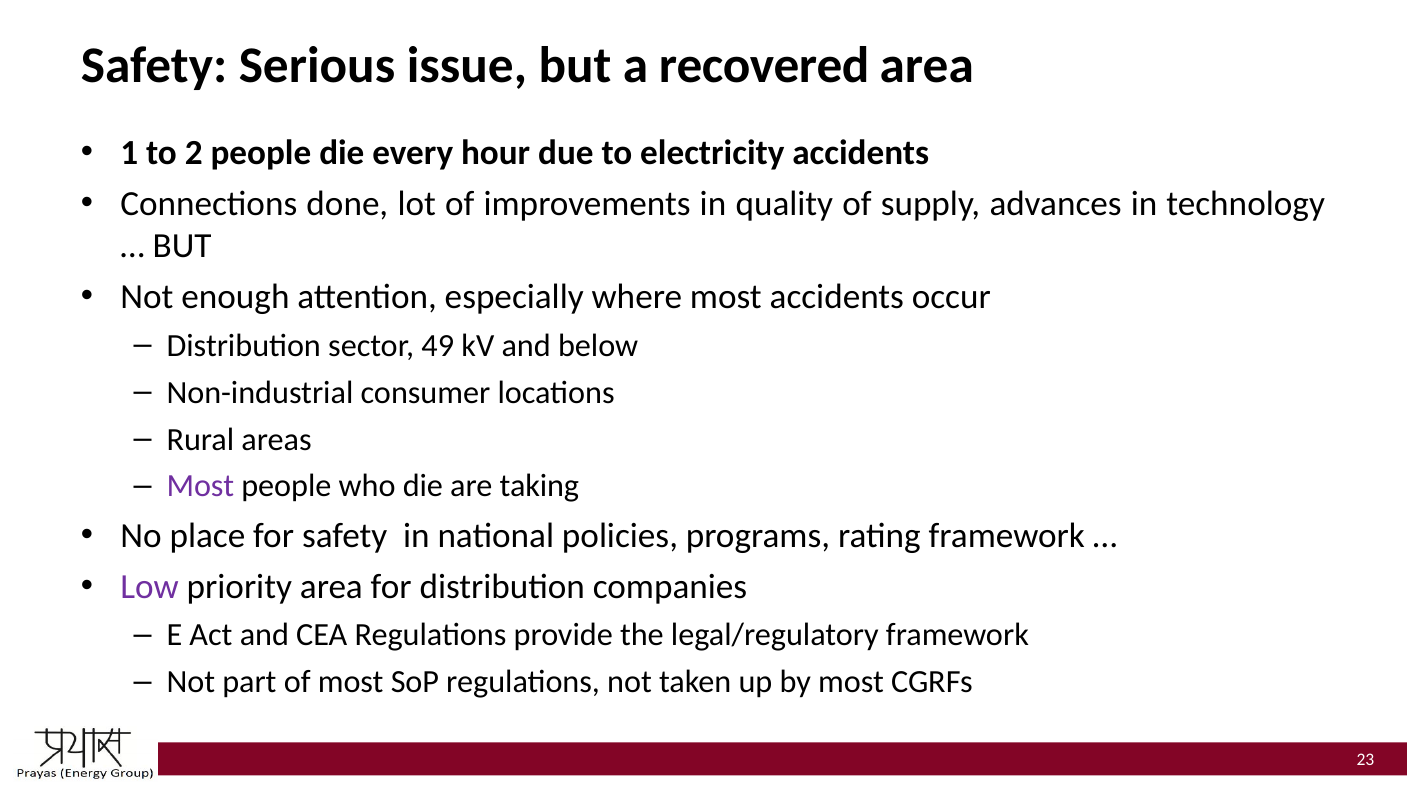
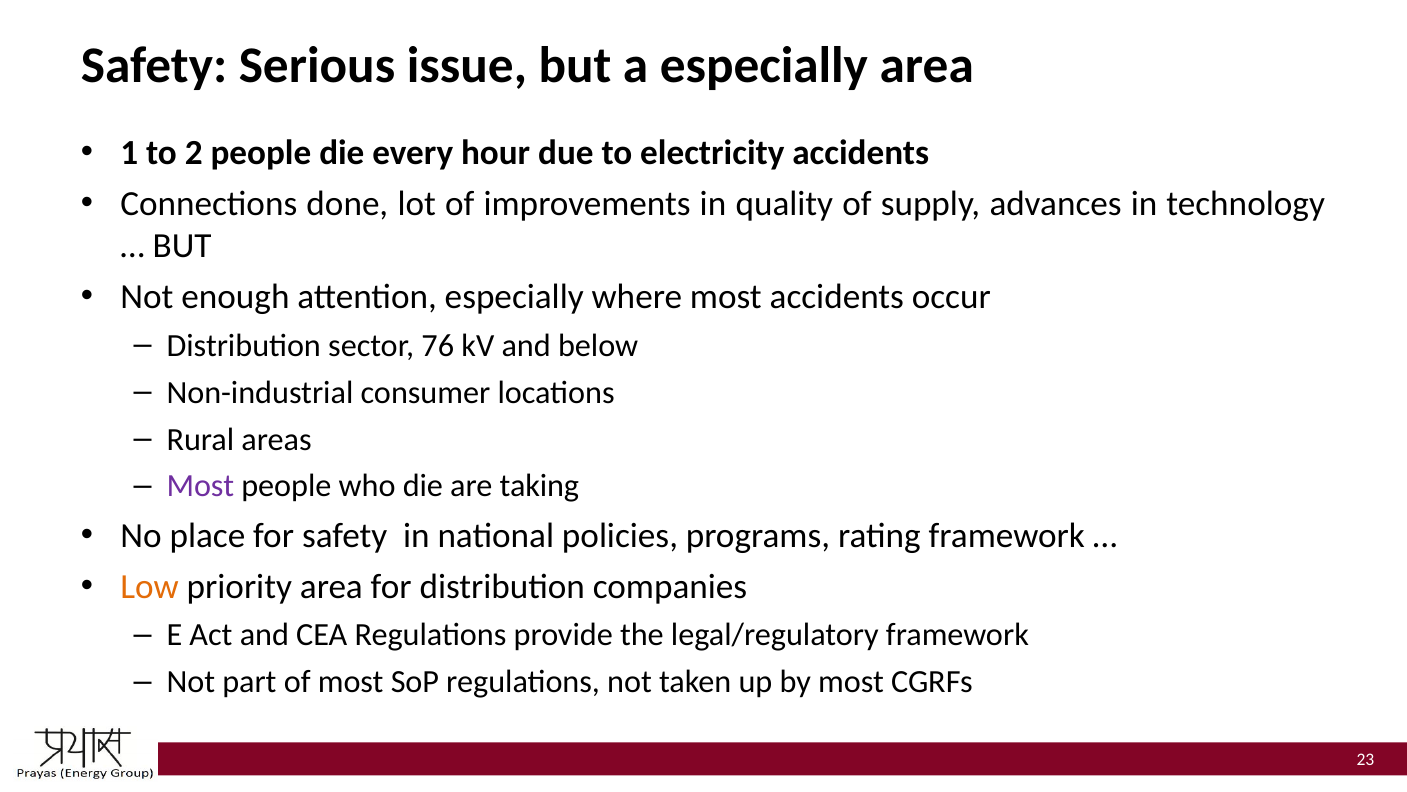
a recovered: recovered -> especially (764, 65)
49: 49 -> 76 (438, 345)
Low colour: purple -> orange (150, 586)
